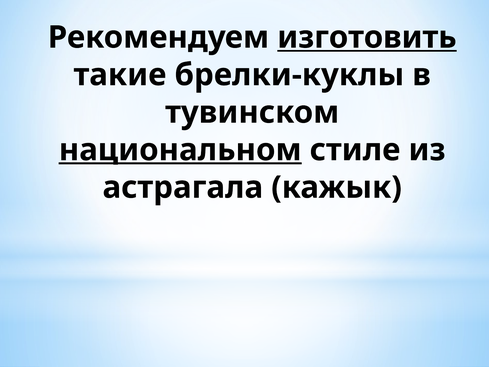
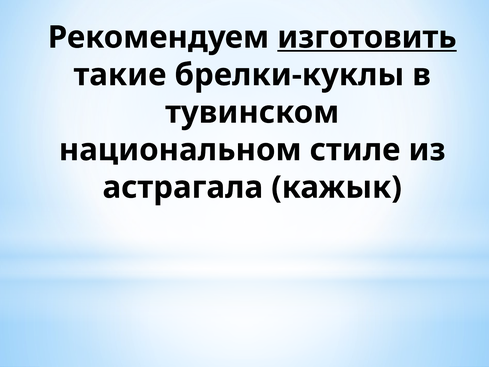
национальном underline: present -> none (180, 150)
